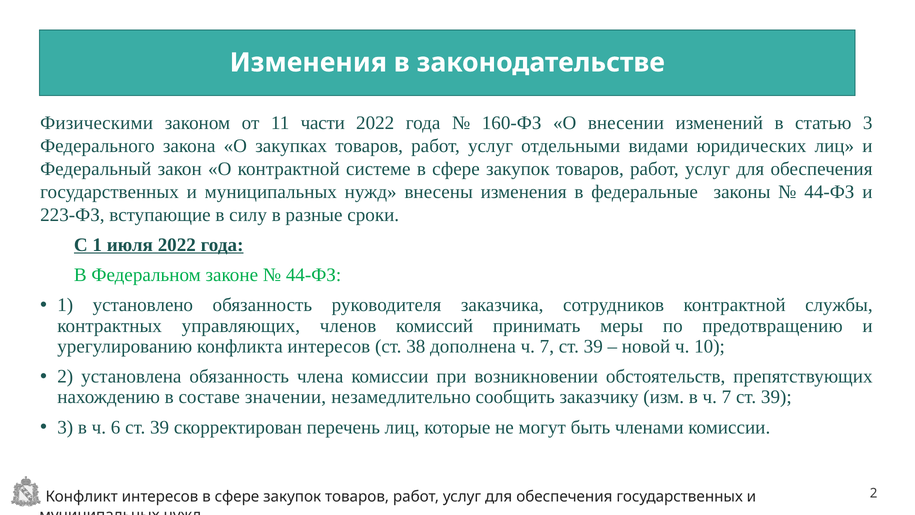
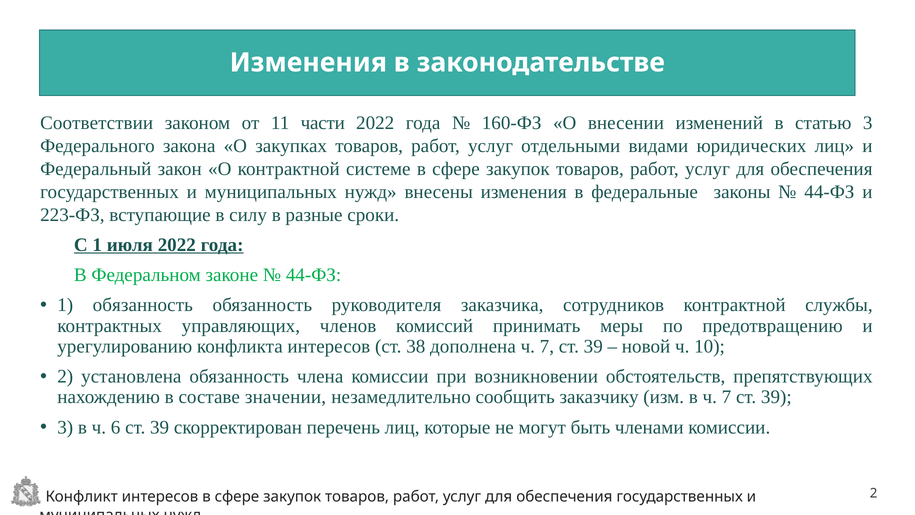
Физическими: Физическими -> Соответствии (97, 123)
1 установлено: установлено -> обязанность (143, 305)
